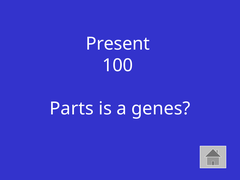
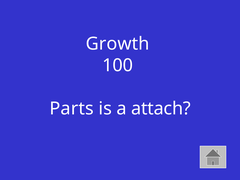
Present: Present -> Growth (118, 44)
genes: genes -> attach (161, 109)
